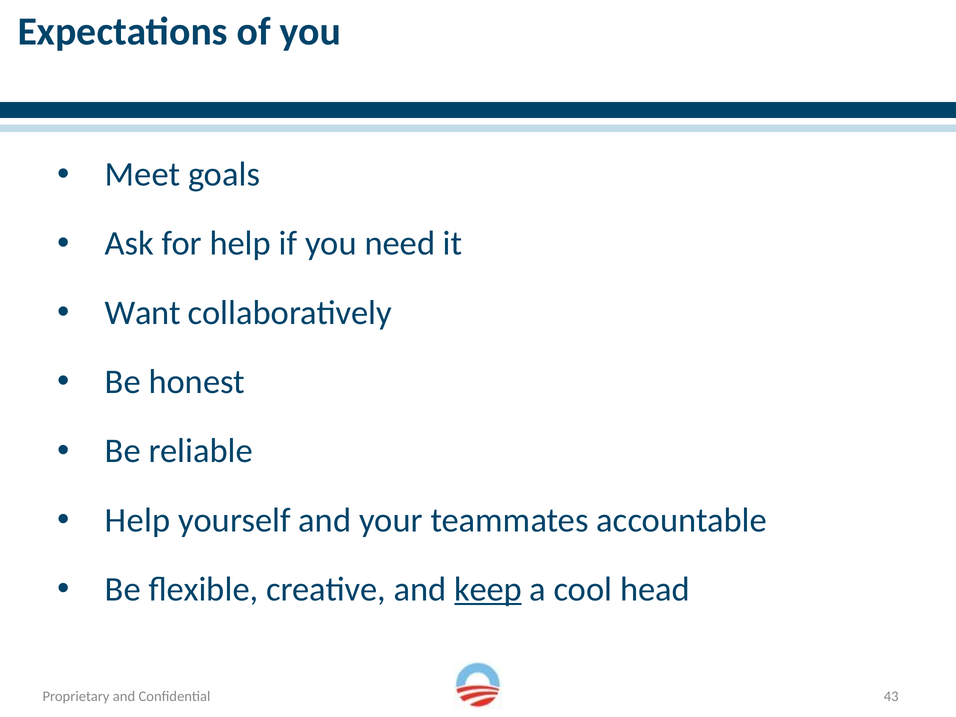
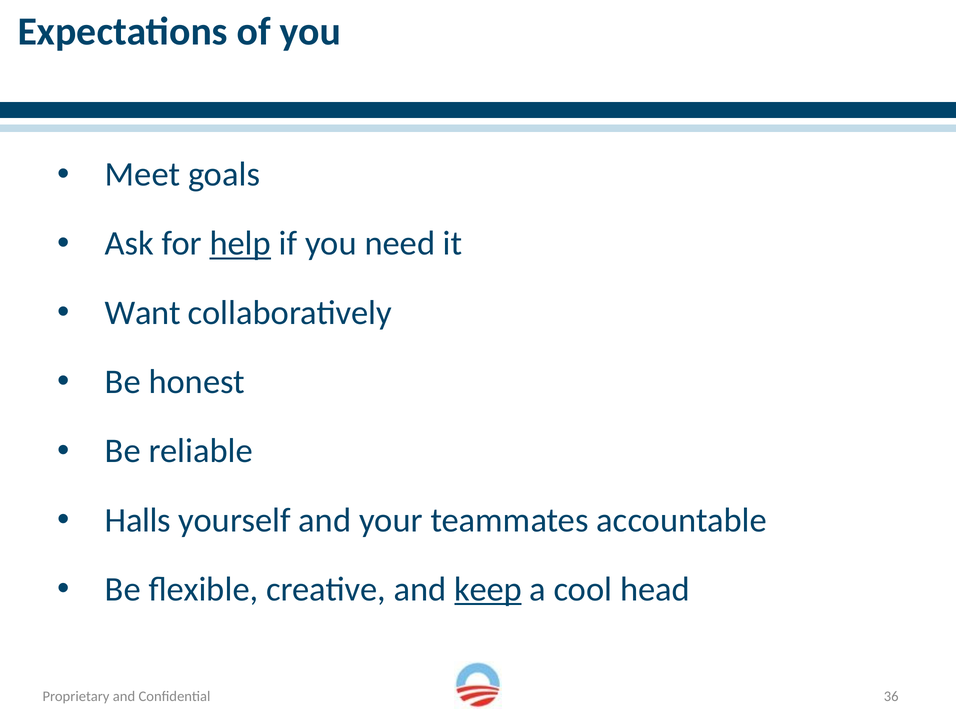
help underline: none -> present (240, 244)
Help: Help -> Halls (138, 520)
43: 43 -> 36 (891, 696)
